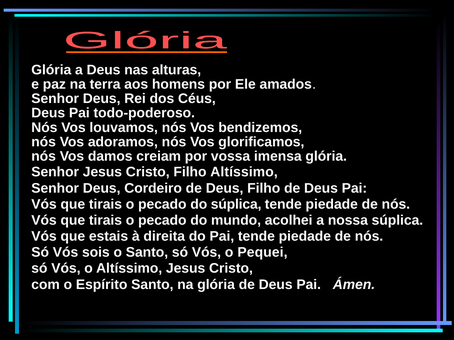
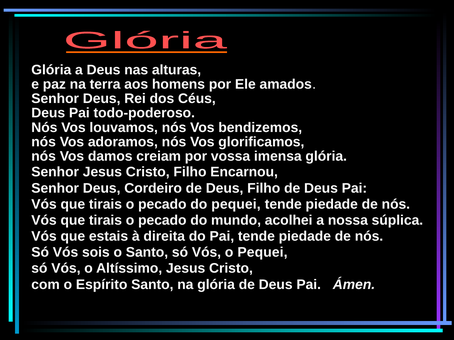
Filho Altíssimo: Altíssimo -> Encarnou (244, 172)
do súplica: súplica -> pequei (236, 204)
